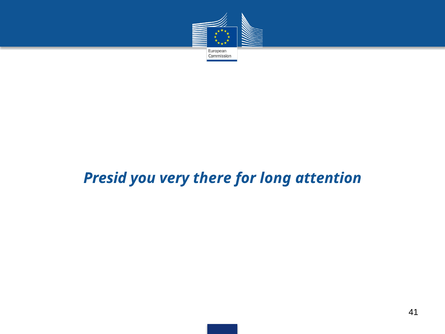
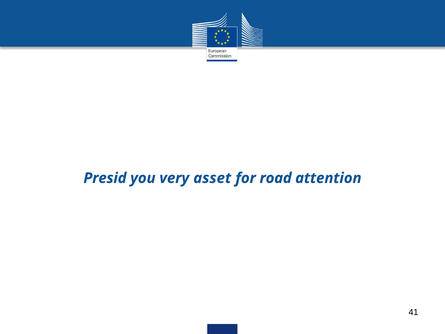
there: there -> asset (212, 178)
long: long -> road (276, 178)
